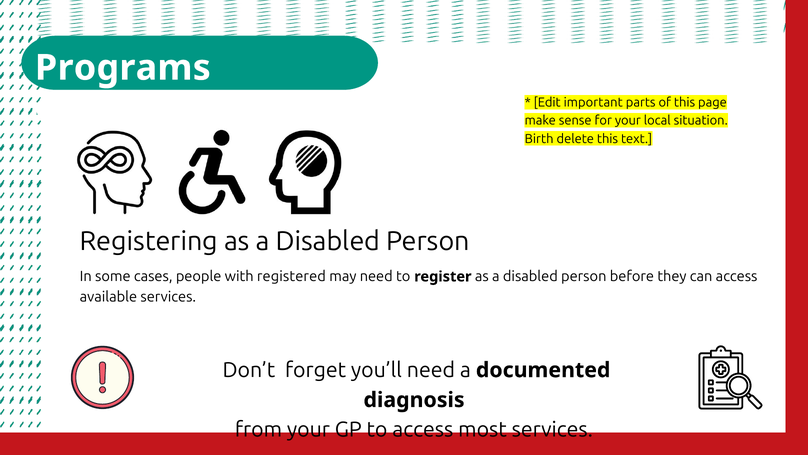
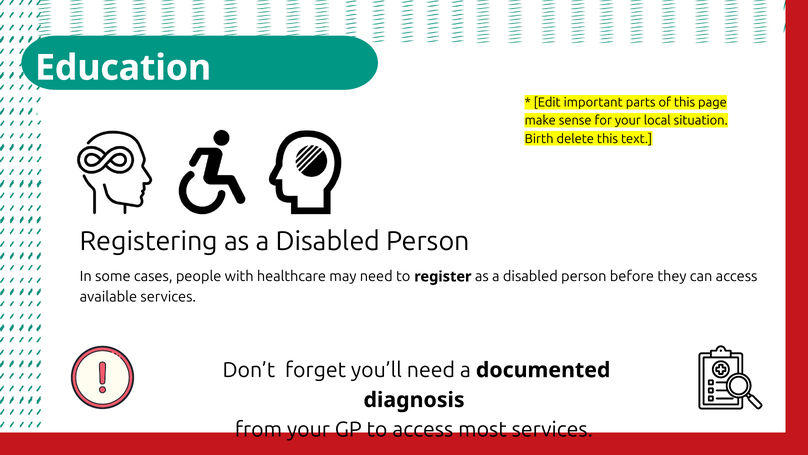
Programs: Programs -> Education (123, 68)
registered: registered -> healthcare (292, 276)
